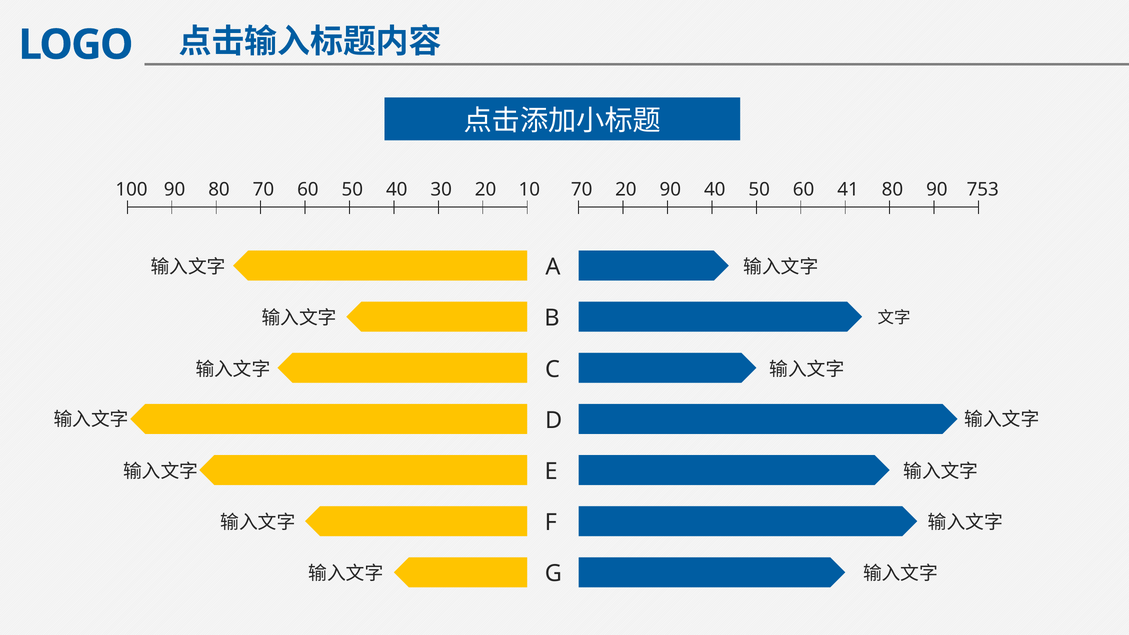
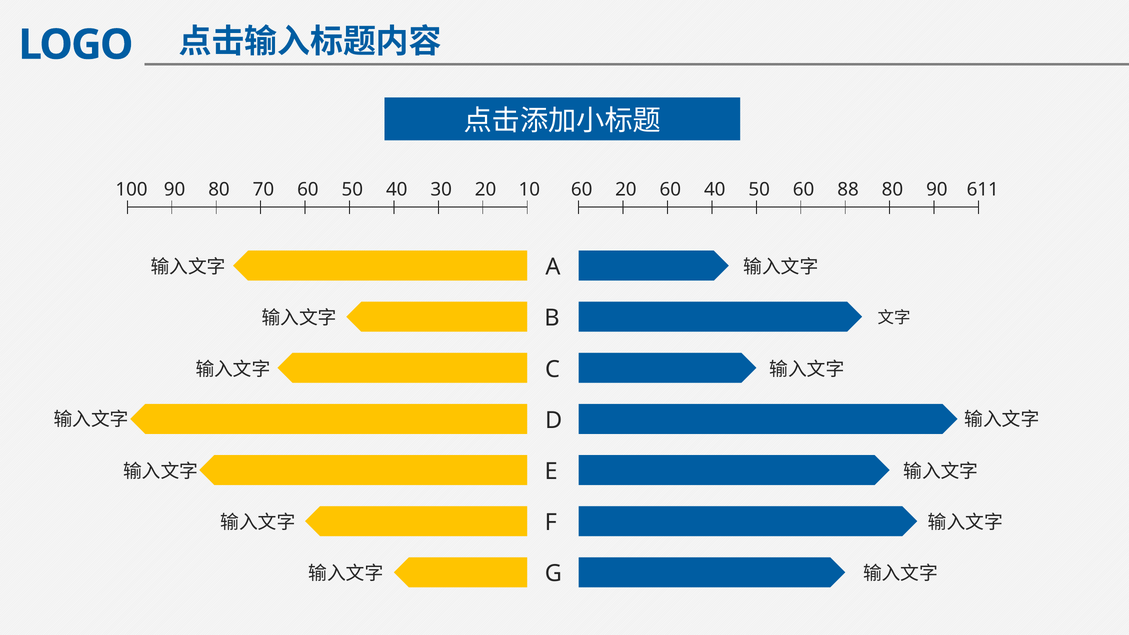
100 70: 70 -> 60 (582, 190)
20 90: 90 -> 60 (670, 190)
41: 41 -> 88 (848, 190)
753: 753 -> 611 (983, 190)
